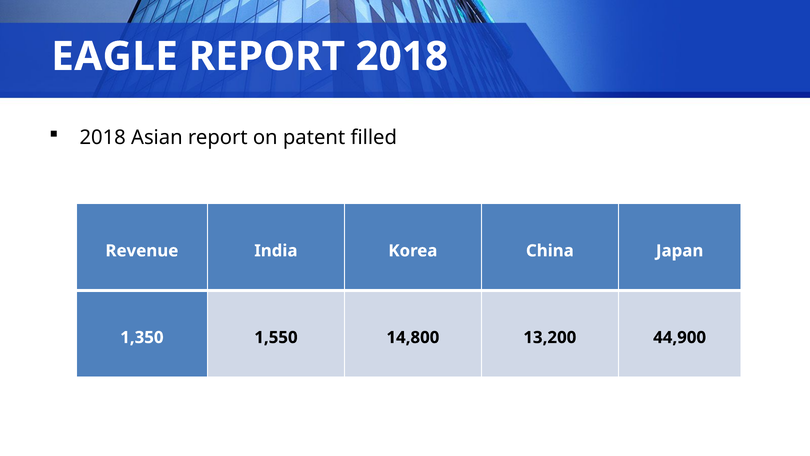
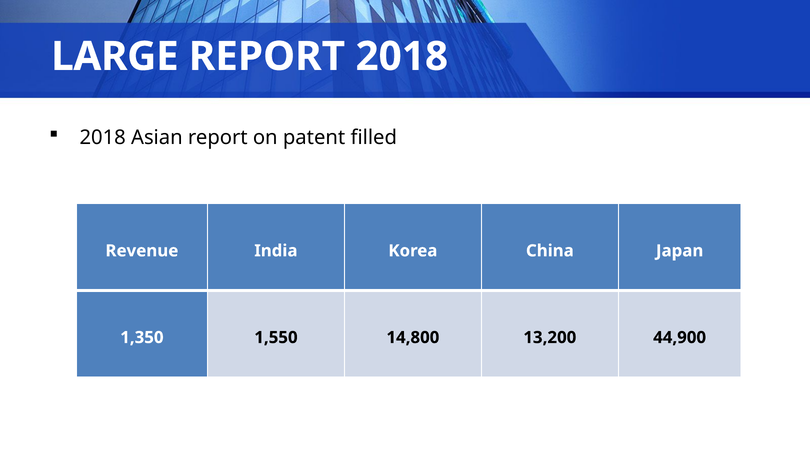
EAGLE: EAGLE -> LARGE (115, 57)
